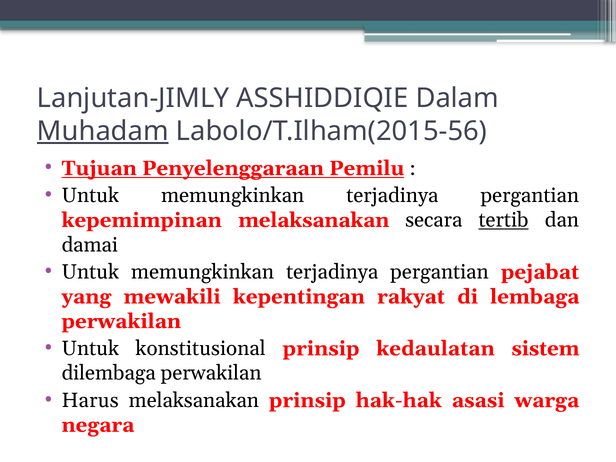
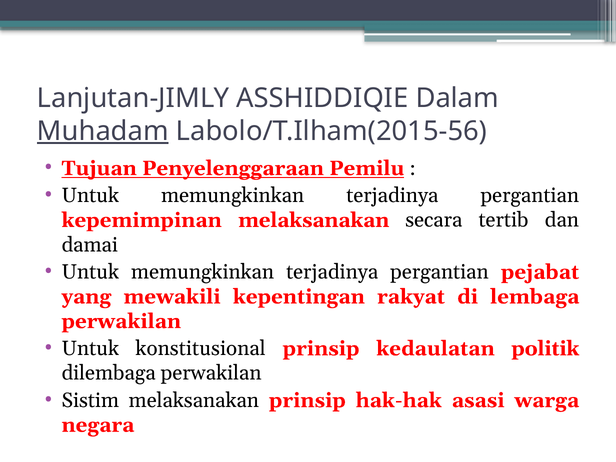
tertib underline: present -> none (504, 220)
sistem: sistem -> politik (545, 349)
Harus: Harus -> Sistim (90, 400)
